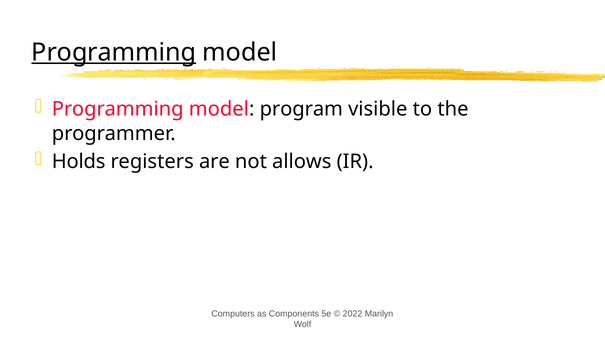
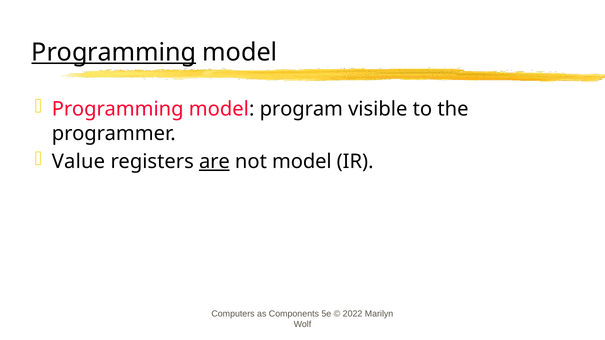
Holds: Holds -> Value (78, 162)
are underline: none -> present (214, 162)
not allows: allows -> model (302, 162)
